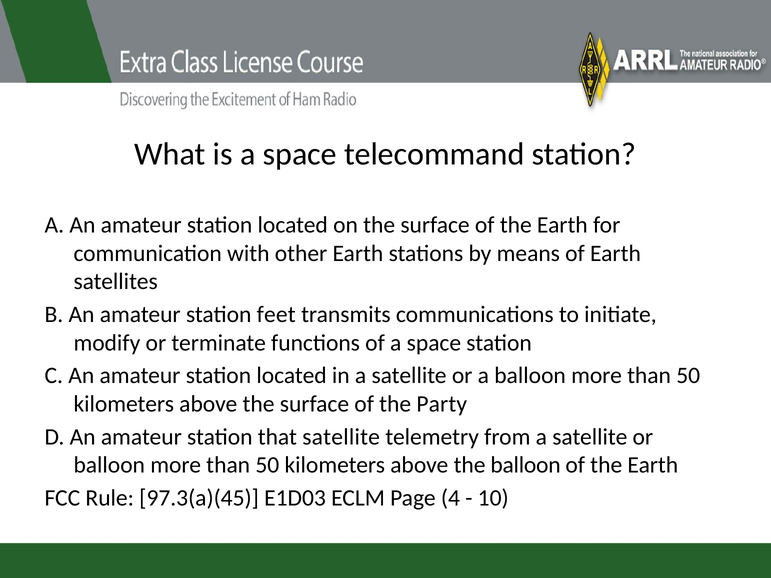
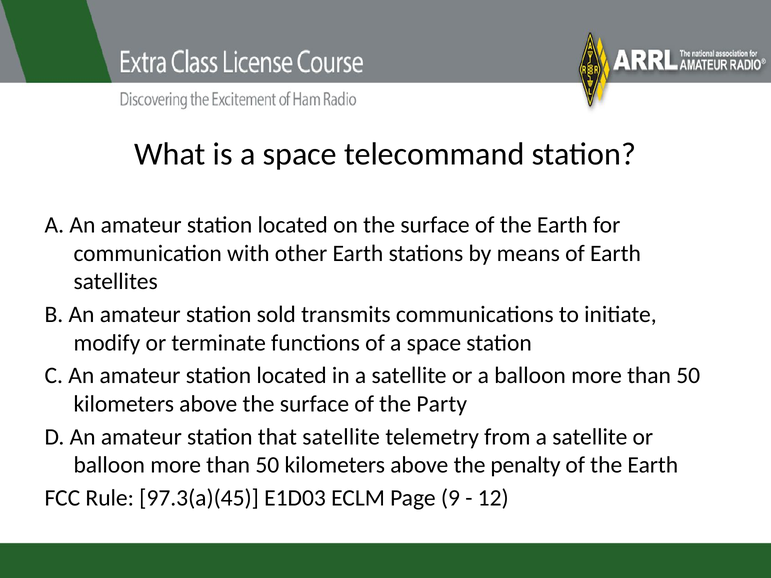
feet: feet -> sold (276, 315)
the balloon: balloon -> penalty (526, 465)
4: 4 -> 9 (450, 498)
10: 10 -> 12 (493, 498)
